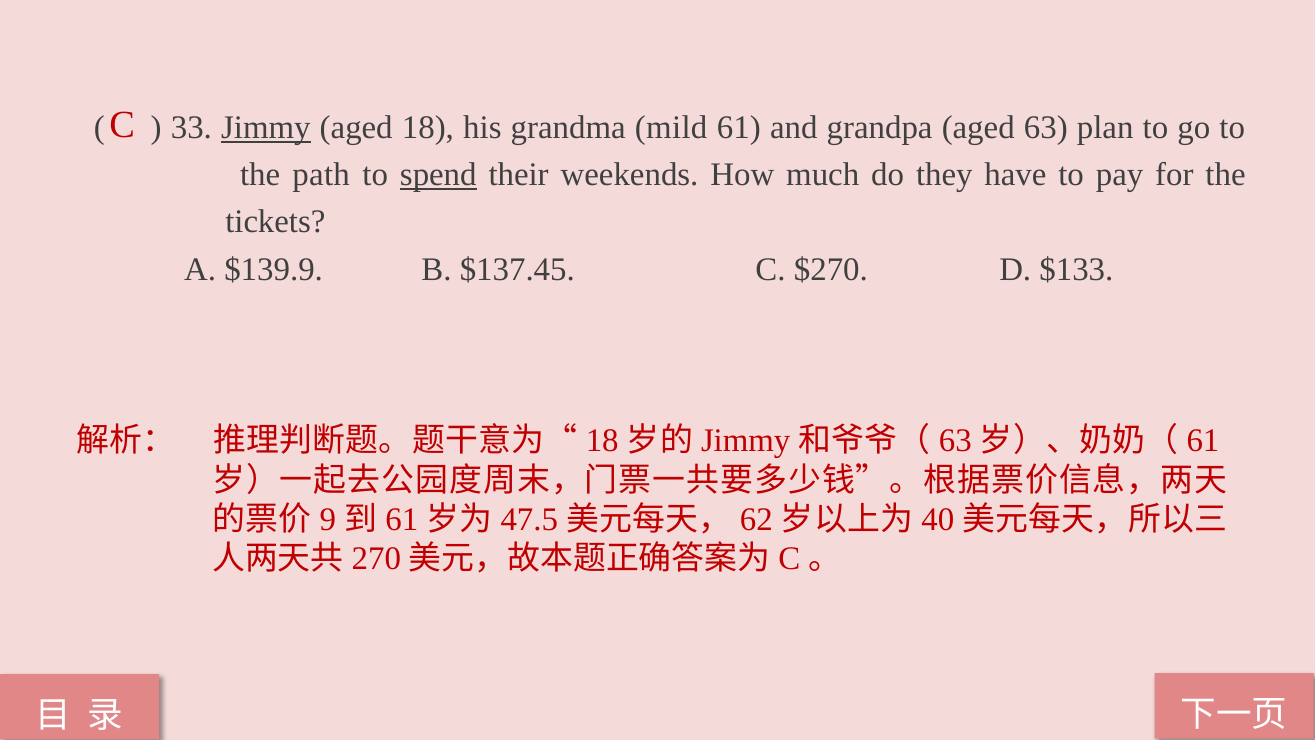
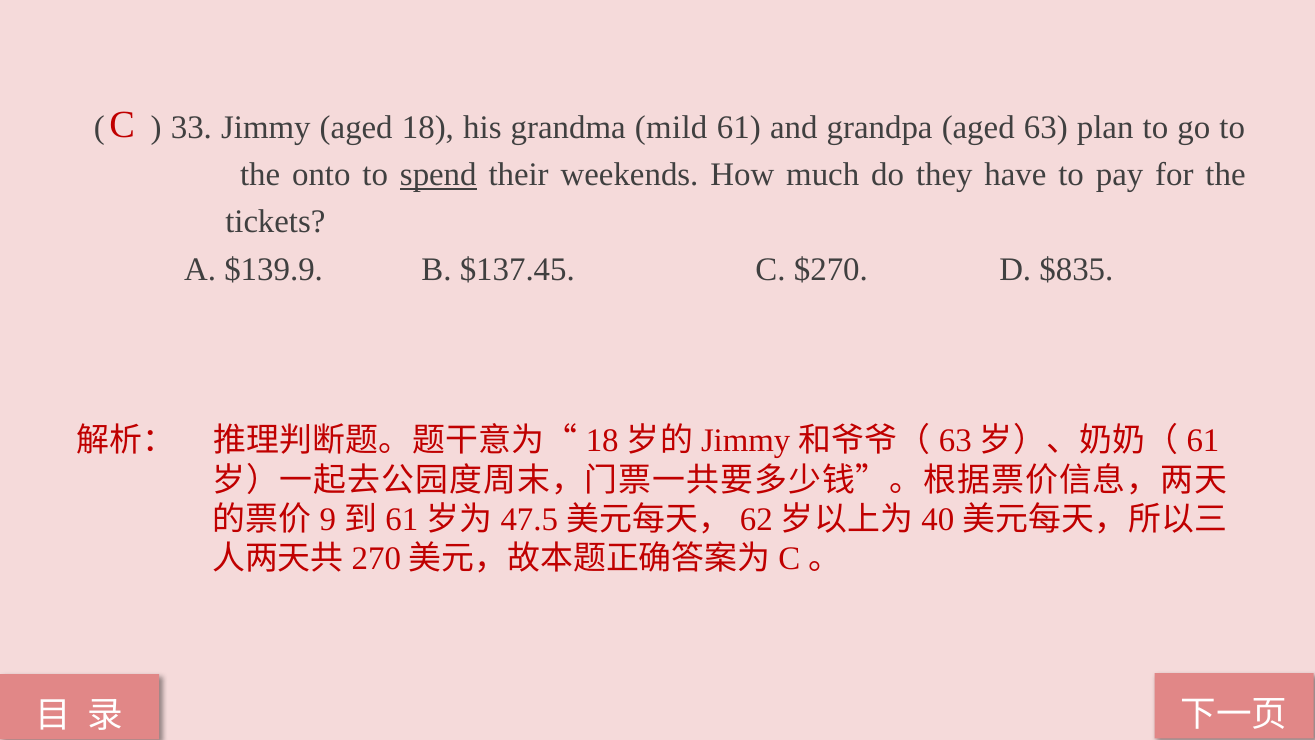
Jimmy underline: present -> none (266, 127)
path: path -> onto (321, 175)
$133: $133 -> $835 (1076, 269)
